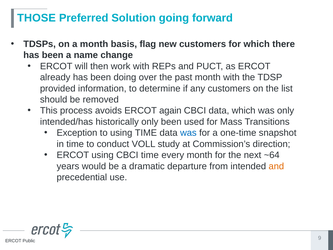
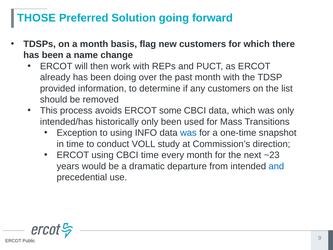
again: again -> some (170, 111)
using TIME: TIME -> INFO (146, 133)
~64: ~64 -> ~23 (272, 155)
and colour: orange -> blue (276, 166)
